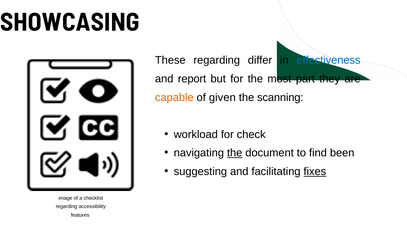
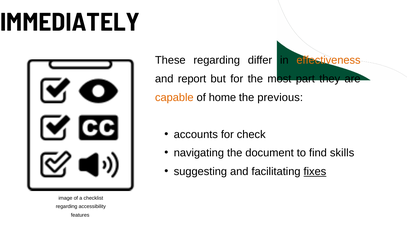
SHOWCASING: SHOWCASING -> IMMEDIATELY (70, 22)
effectiveness colour: blue -> orange (329, 60)
given: given -> home (222, 97)
scanning: scanning -> previous (280, 97)
workload: workload -> accounts (196, 134)
the underline: present -> none (235, 153)
been: been -> skills (342, 153)
